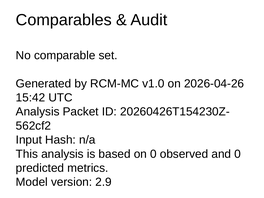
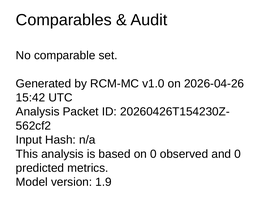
2.9: 2.9 -> 1.9 (104, 182)
